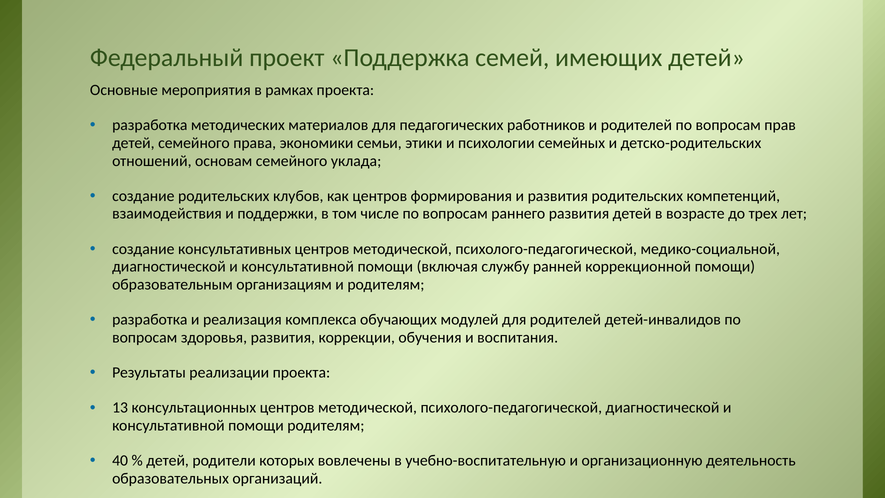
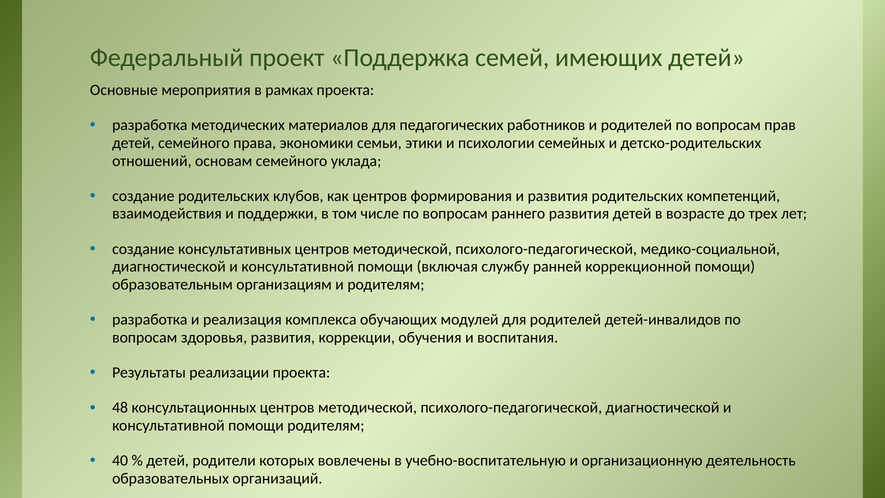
13: 13 -> 48 (120, 408)
